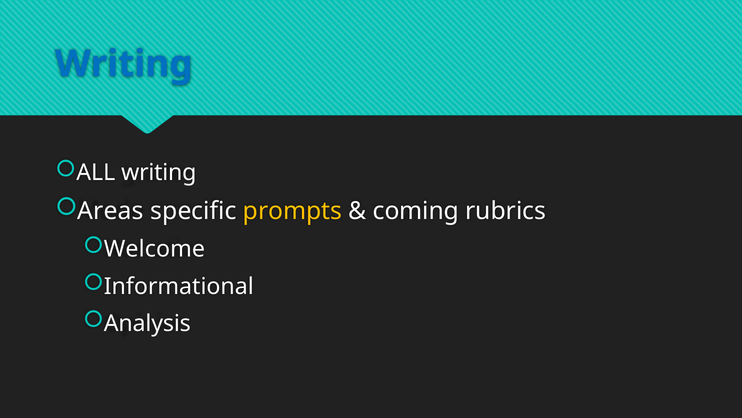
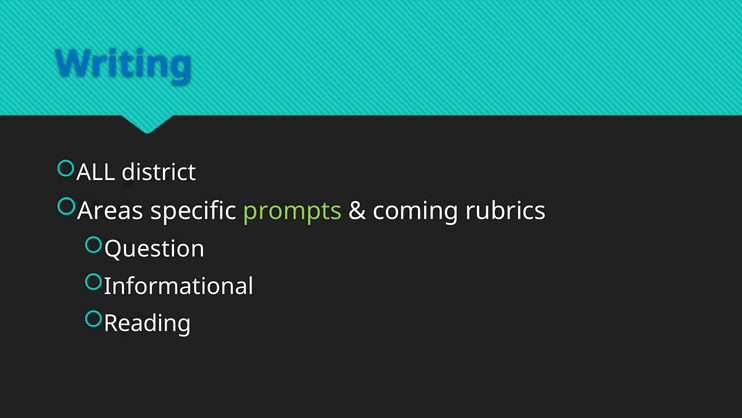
ALL writing: writing -> district (159, 172)
prompts colour: yellow -> light green (292, 211)
Welcome: Welcome -> Question (154, 249)
Analysis: Analysis -> Reading (147, 323)
